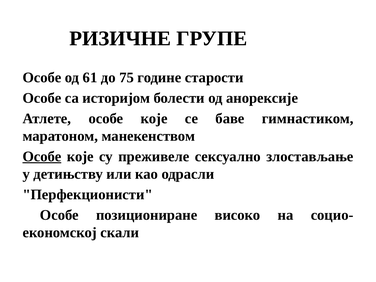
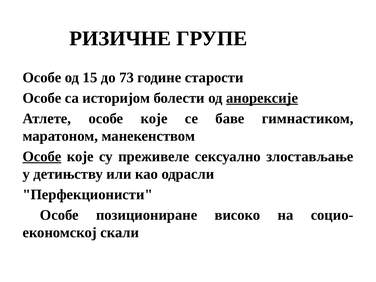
61: 61 -> 15 (90, 77)
75: 75 -> 73 (127, 77)
анорексије underline: none -> present (262, 98)
